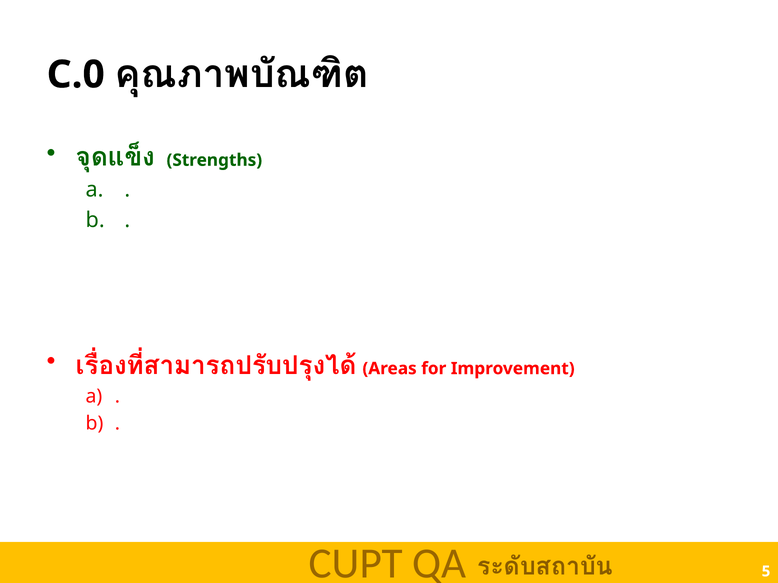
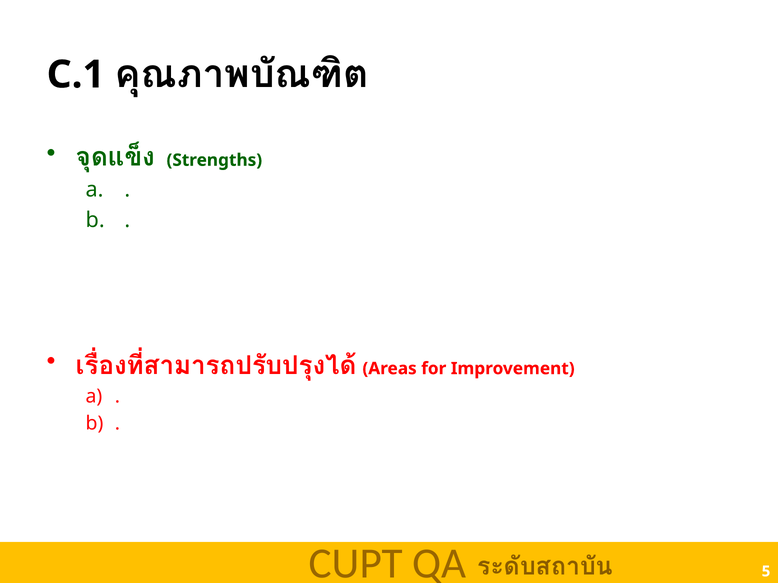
C.0: C.0 -> C.1 (76, 75)
